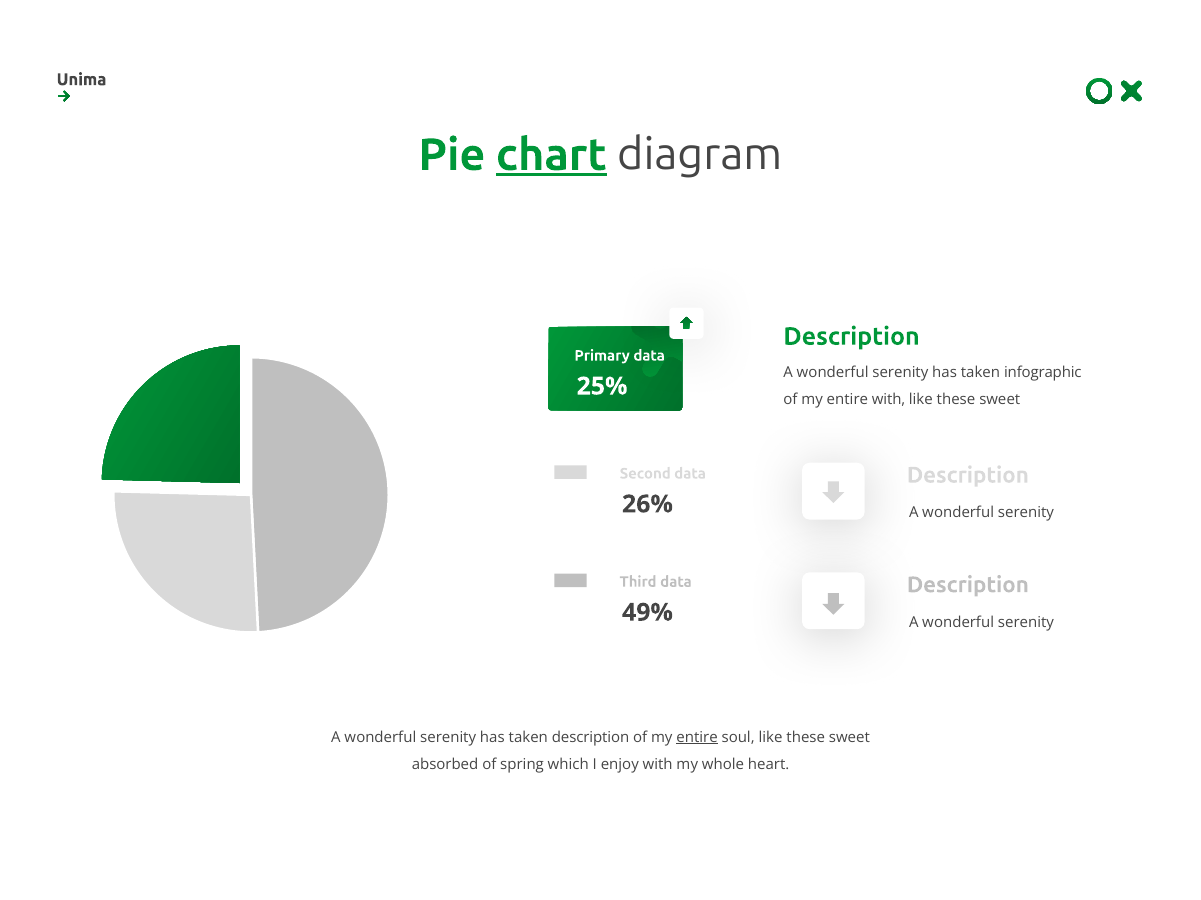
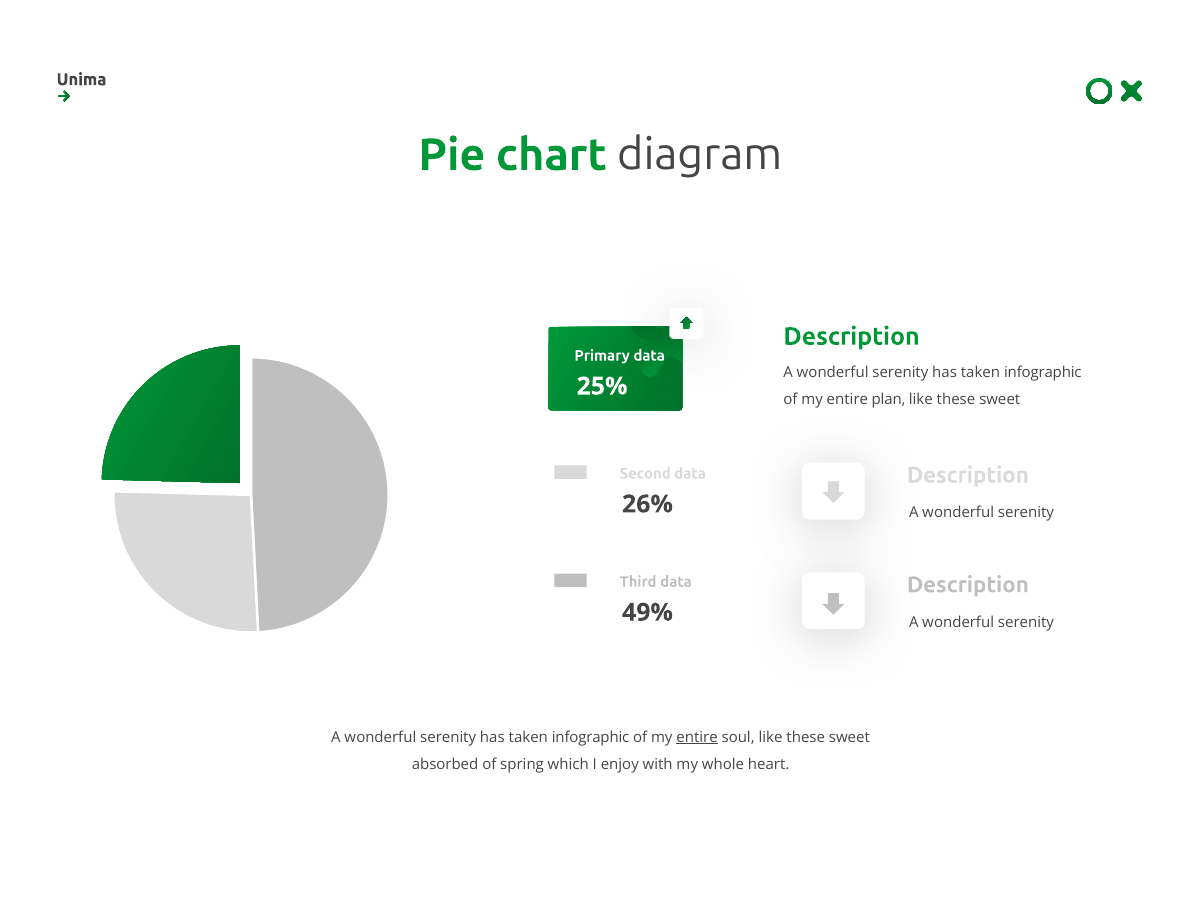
chart underline: present -> none (551, 155)
entire with: with -> plan (889, 400)
description: description -> infographic (591, 738)
